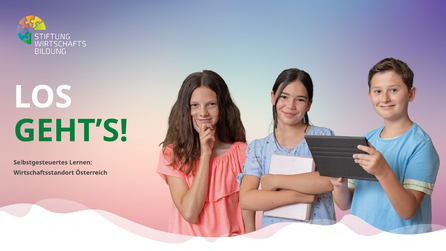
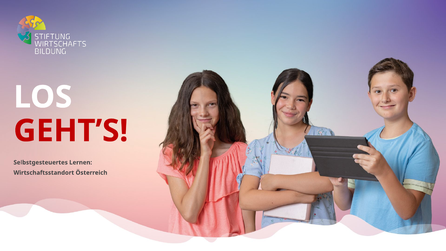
GEHT’S colour: green -> red (71, 131)
